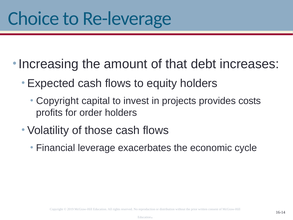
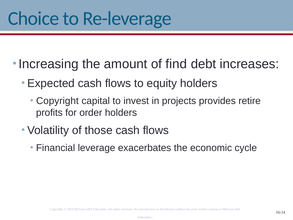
that: that -> find (176, 64)
costs: costs -> retire (250, 101)
